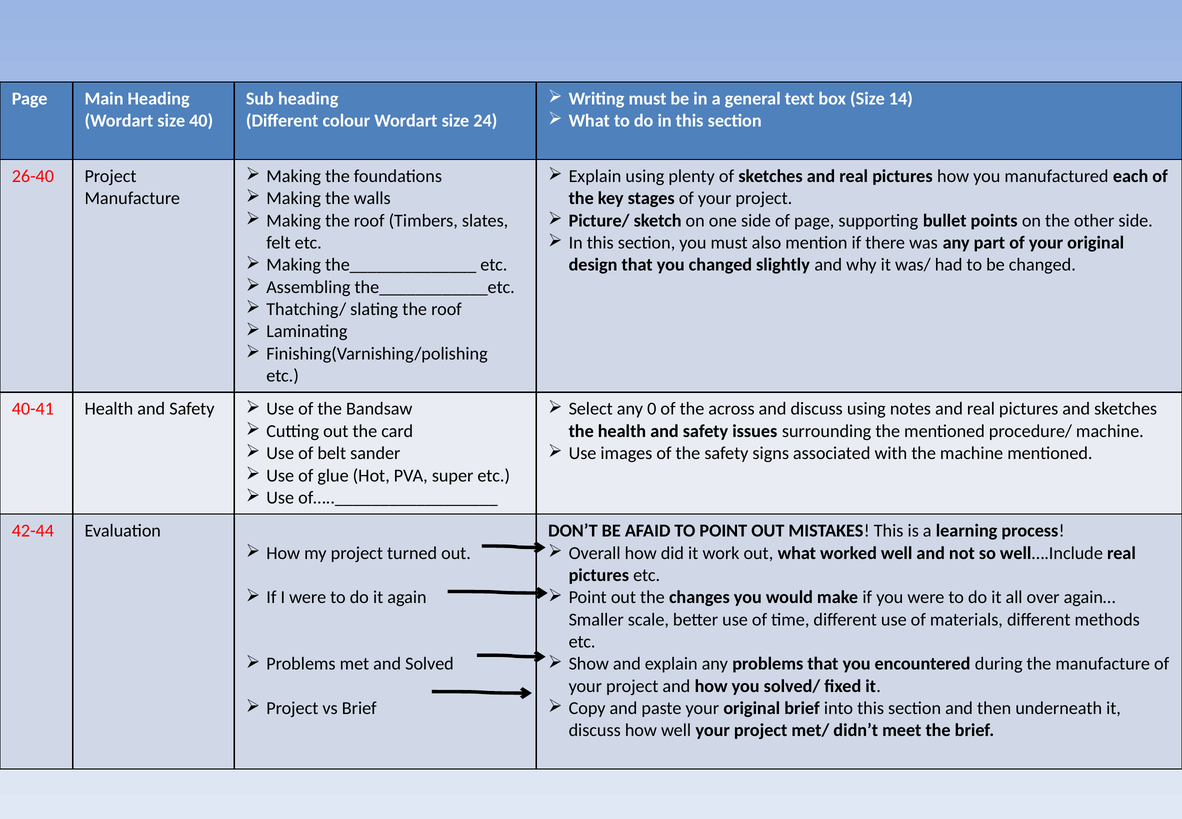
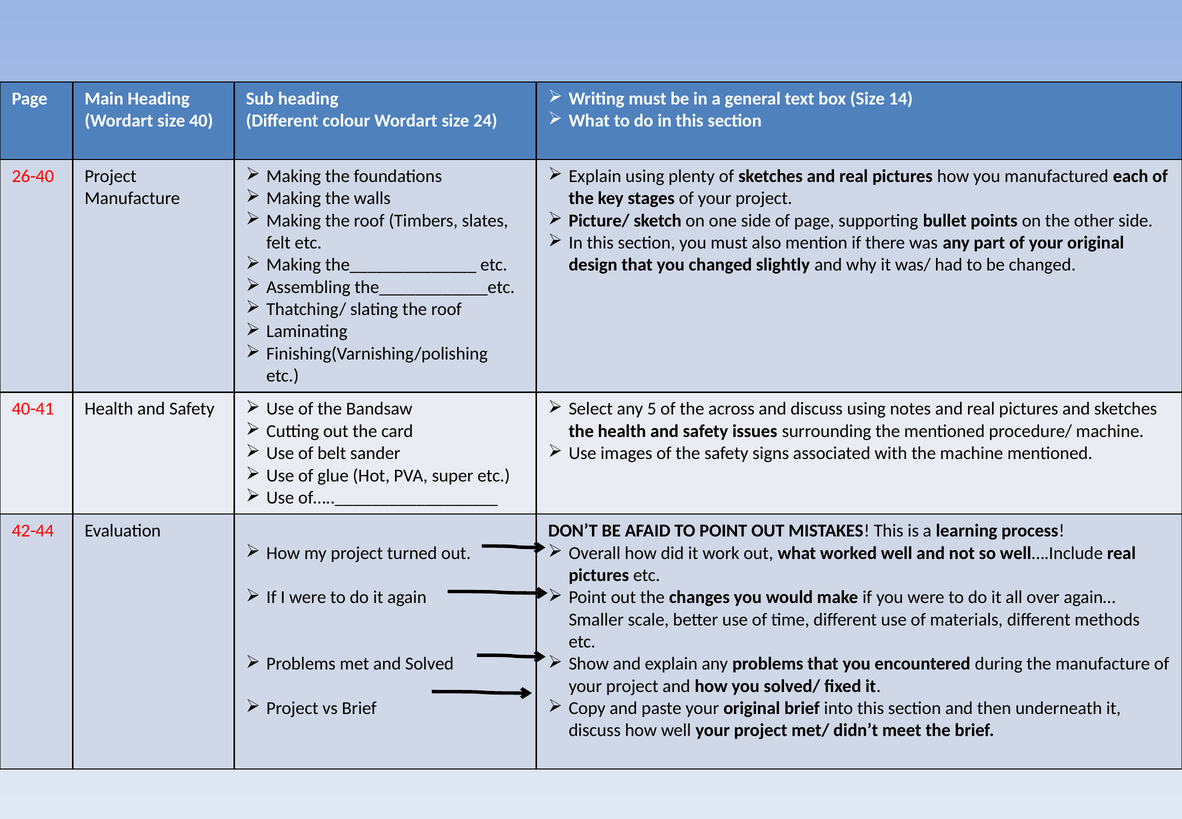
0: 0 -> 5 (652, 409)
